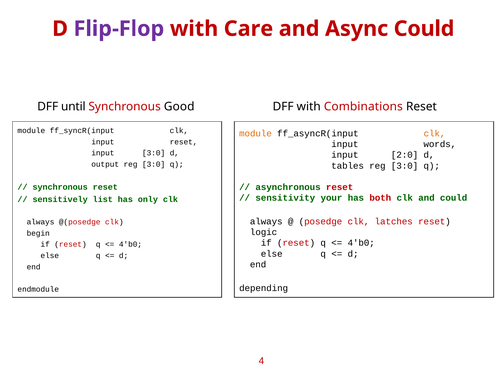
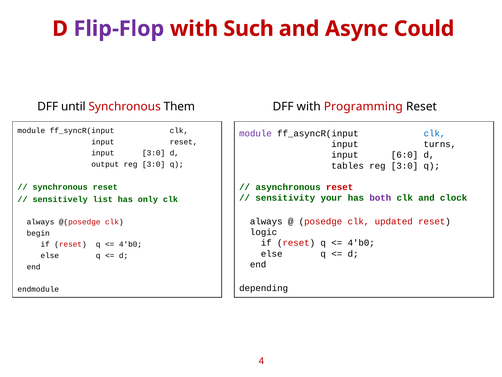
Care: Care -> Such (249, 29)
Good: Good -> Them (179, 107)
Combinations: Combinations -> Programming (363, 107)
module colour: orange -> purple (255, 133)
clk colour: orange -> blue (435, 133)
words: words -> turns (440, 144)
2:0: 2:0 -> 6:0 (405, 155)
both colour: red -> purple (380, 198)
and could: could -> clock (454, 198)
latches: latches -> updated (394, 221)
